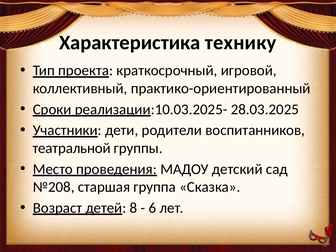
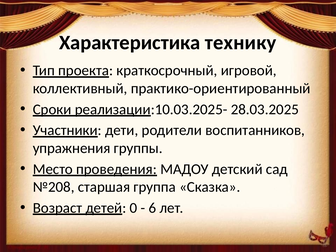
театральной: театральной -> упражнения (72, 148)
8: 8 -> 0 (133, 208)
